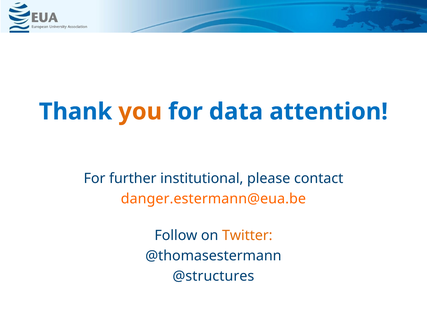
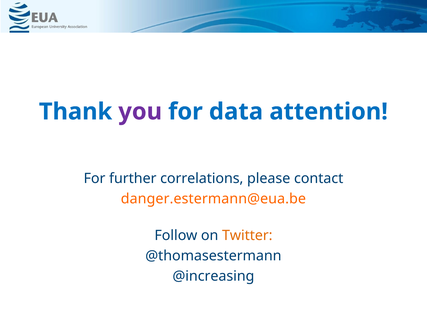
you colour: orange -> purple (140, 112)
institutional: institutional -> correlations (202, 179)
@structures: @structures -> @increasing (213, 276)
